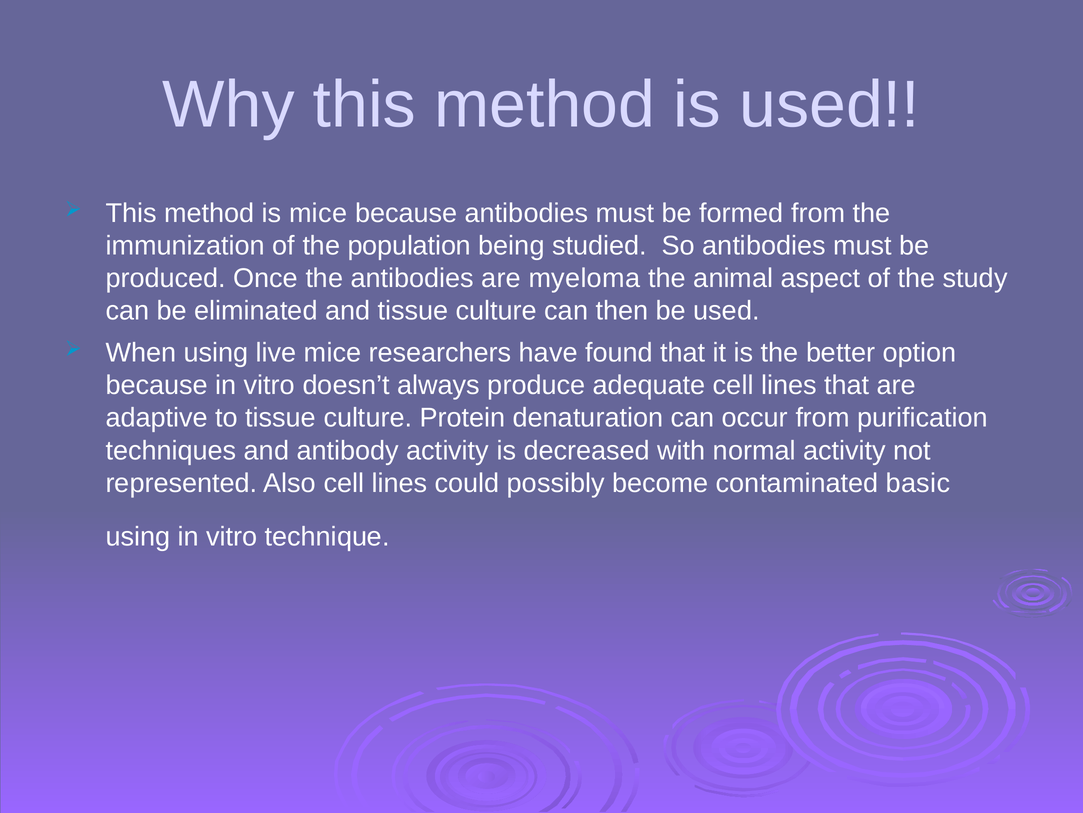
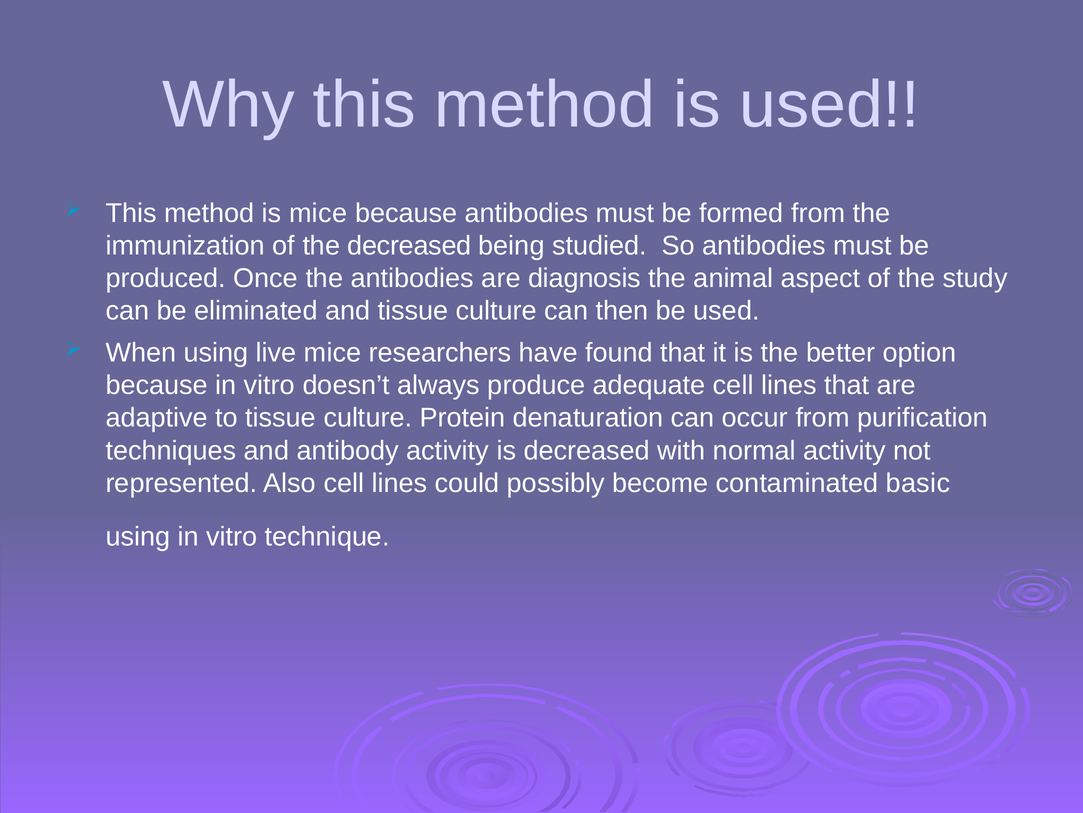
the population: population -> decreased (409, 246)
myeloma: myeloma -> diagnosis (585, 278)
